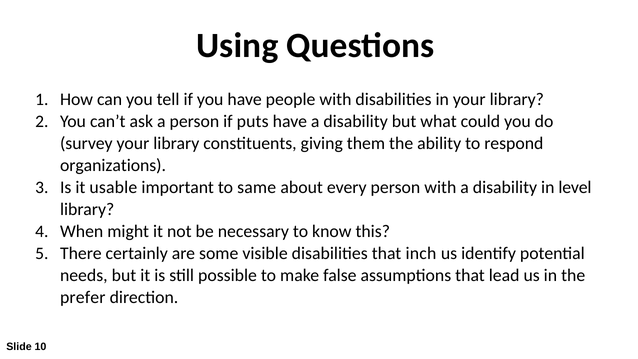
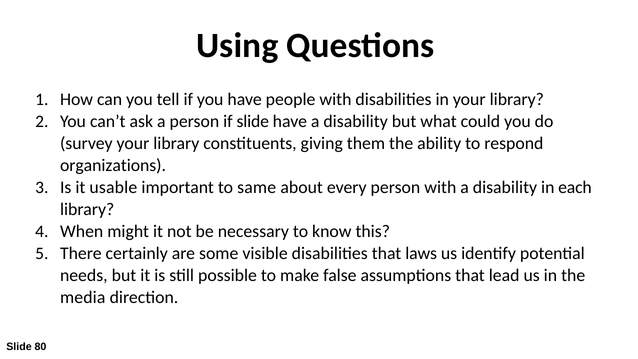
if puts: puts -> slide (253, 121)
level: level -> each (575, 187)
inch: inch -> laws (421, 253)
prefer: prefer -> media (83, 297)
10: 10 -> 80 (40, 347)
